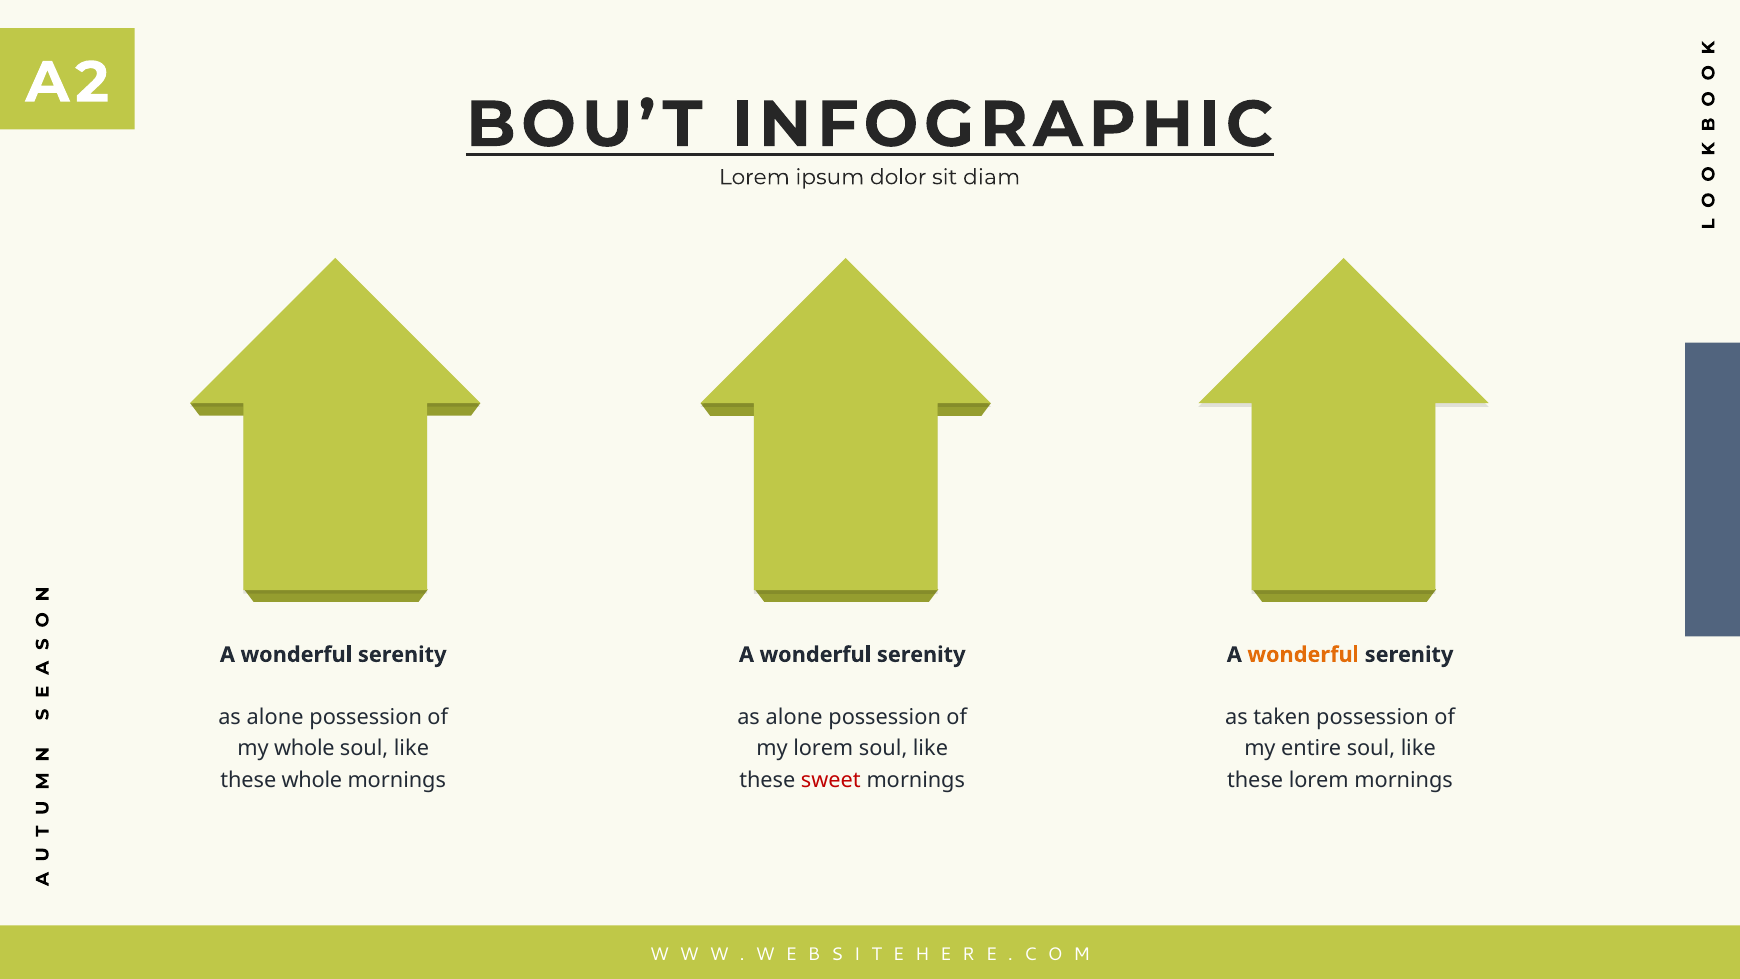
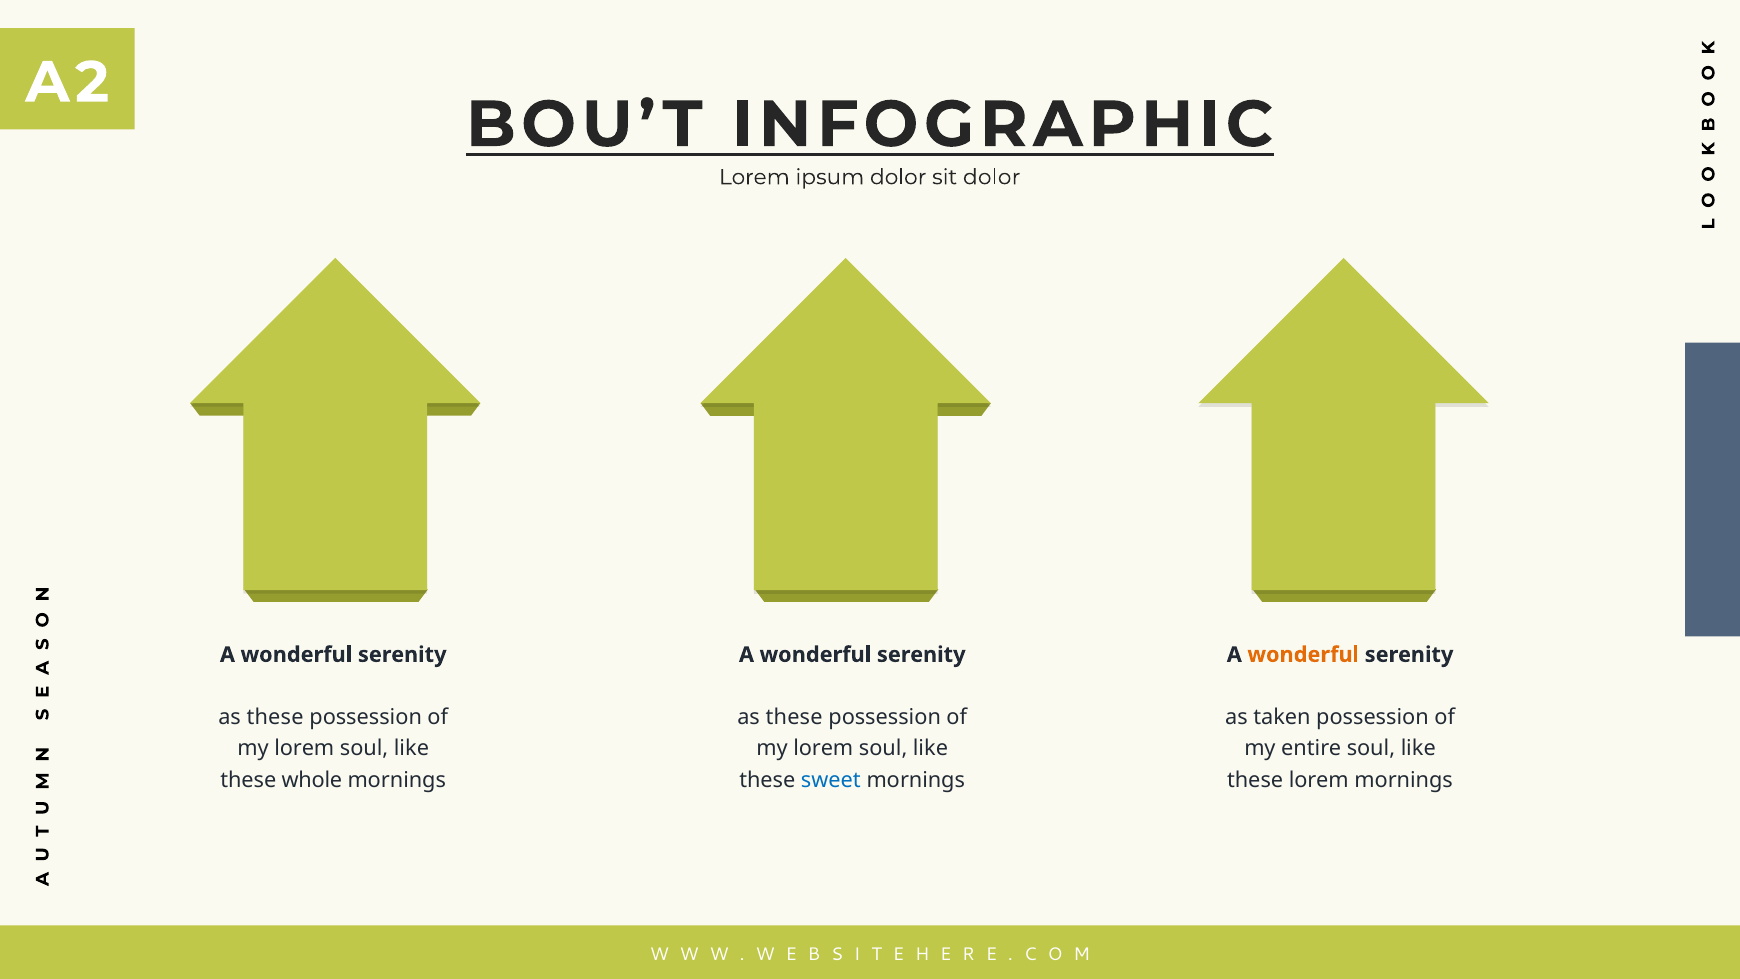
sit diam: diam -> dolor (992, 177)
alone: alone -> these (275, 717)
alone: alone -> these (794, 717)
whole: whole -> lorem (304, 748)
sweet colour: red -> blue (831, 780)
